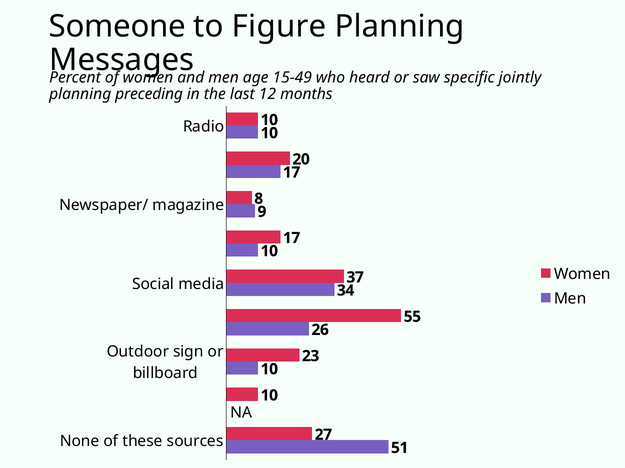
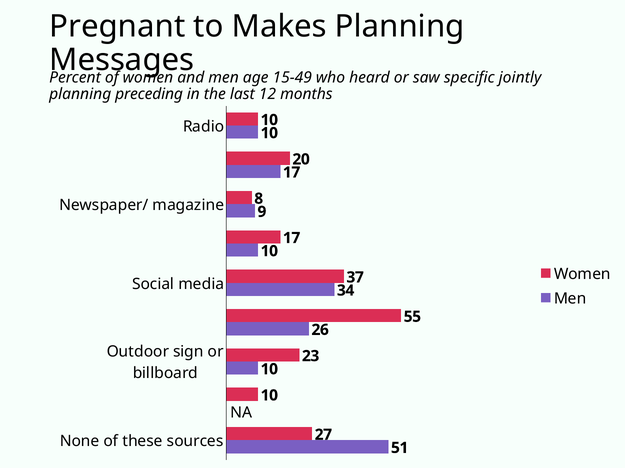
Someone: Someone -> Pregnant (117, 26)
Figure: Figure -> Makes (279, 26)
